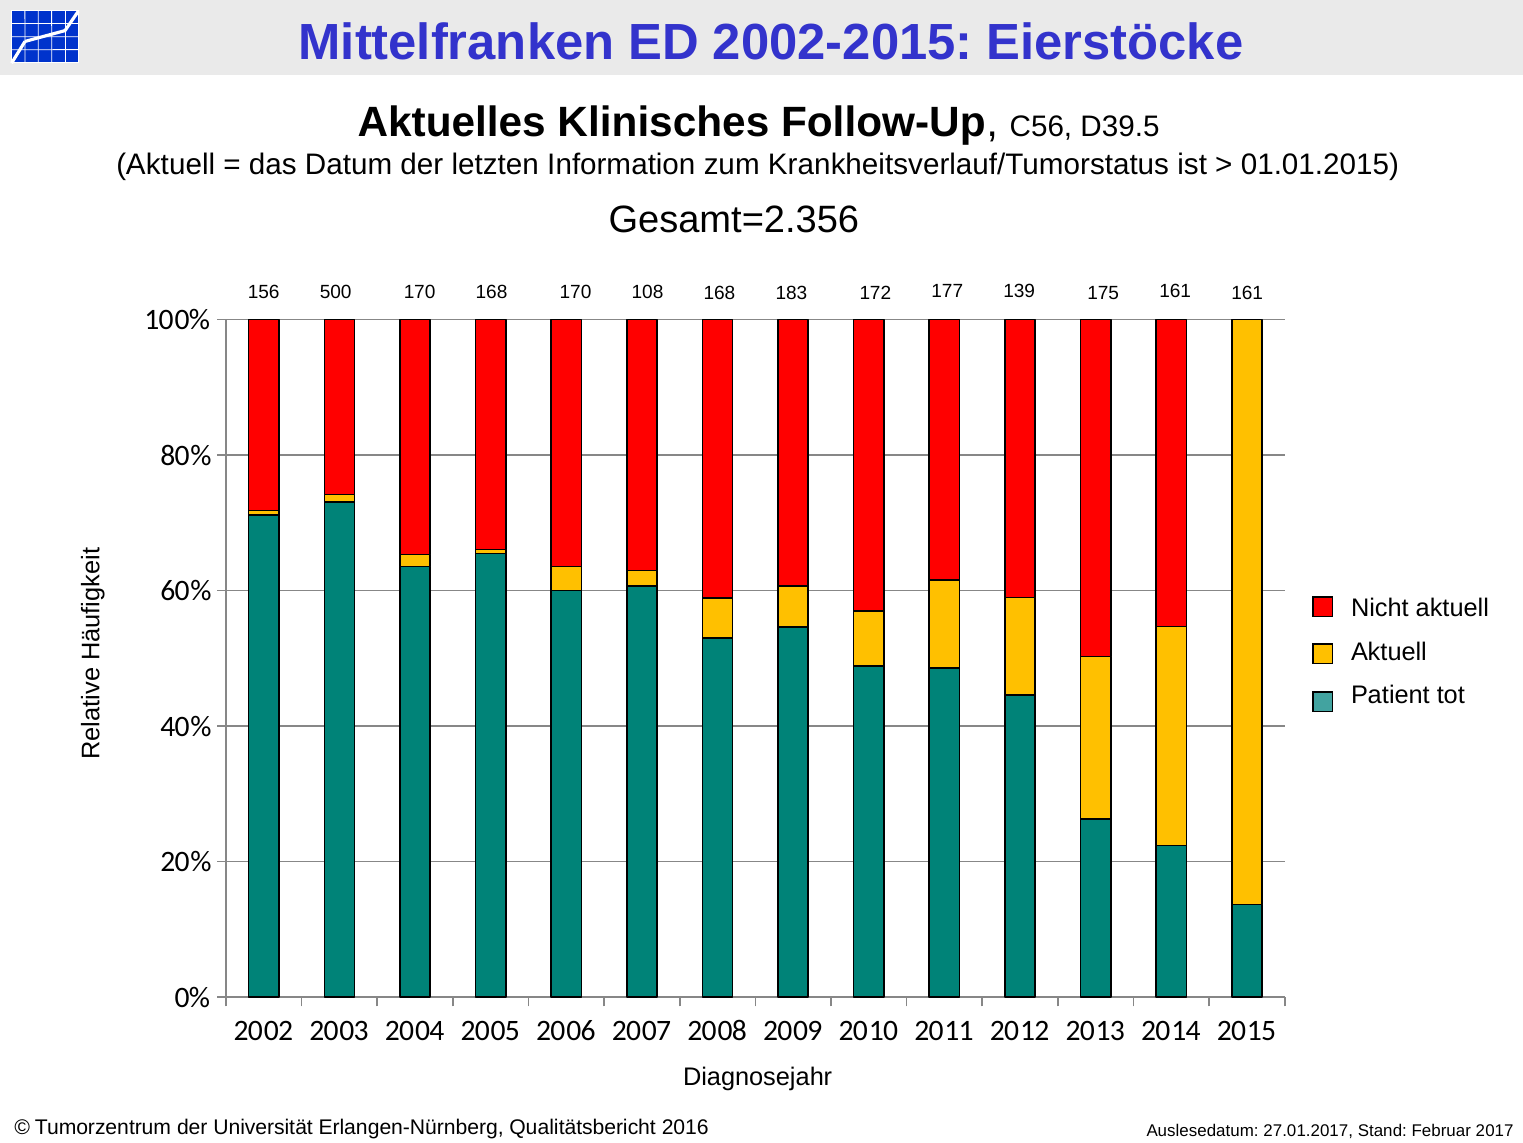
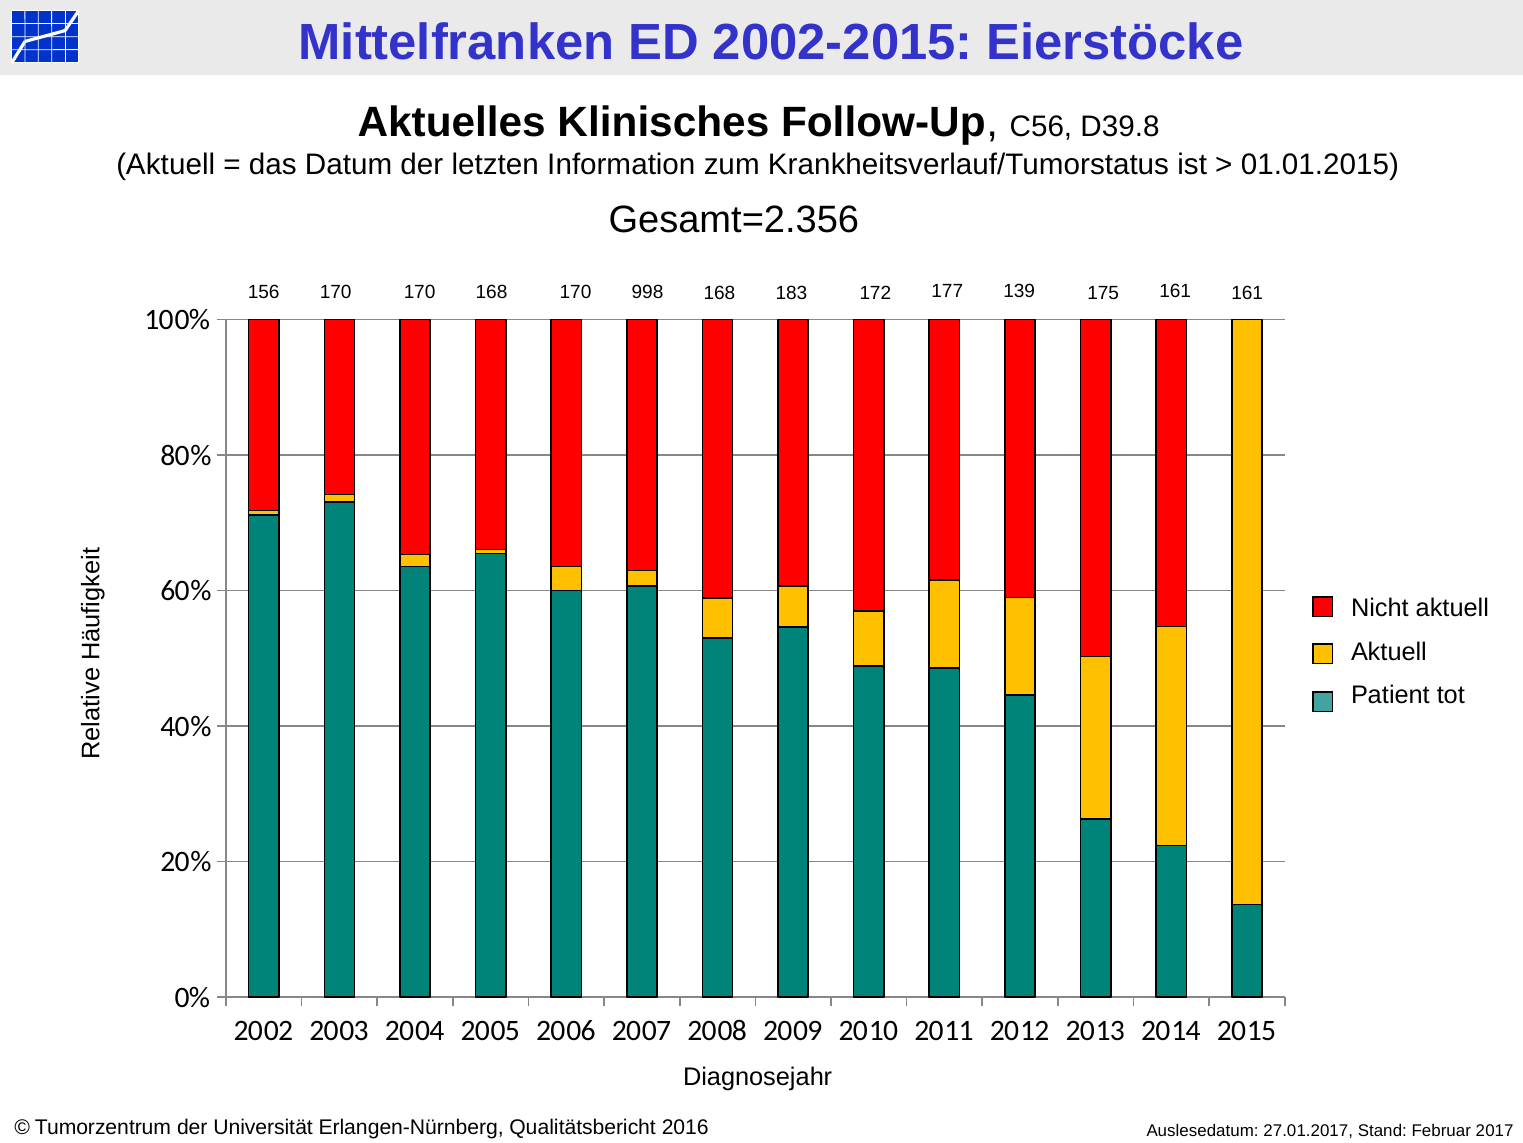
D39.5: D39.5 -> D39.8 (1120, 127)
156 500: 500 -> 170 (336, 292)
108: 108 -> 998 (648, 292)
